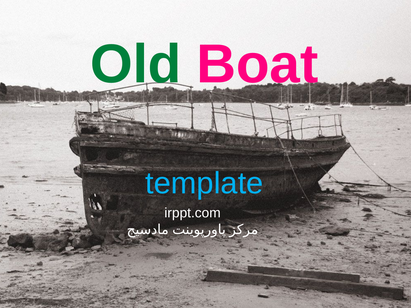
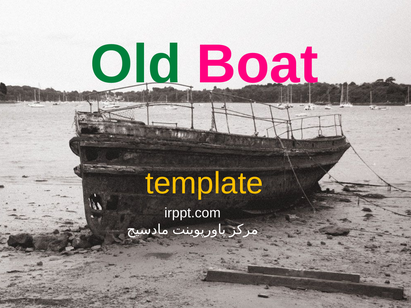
template colour: light blue -> yellow (204, 184)
